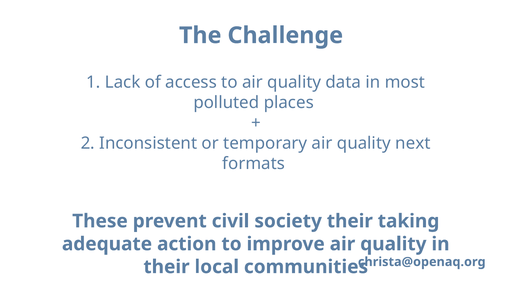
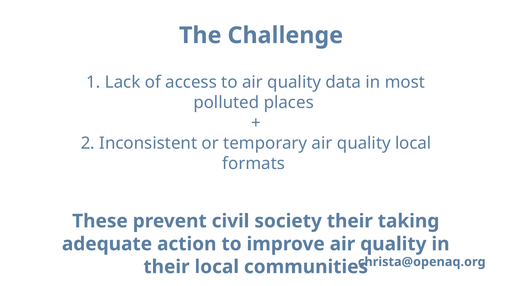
quality next: next -> local (413, 143)
